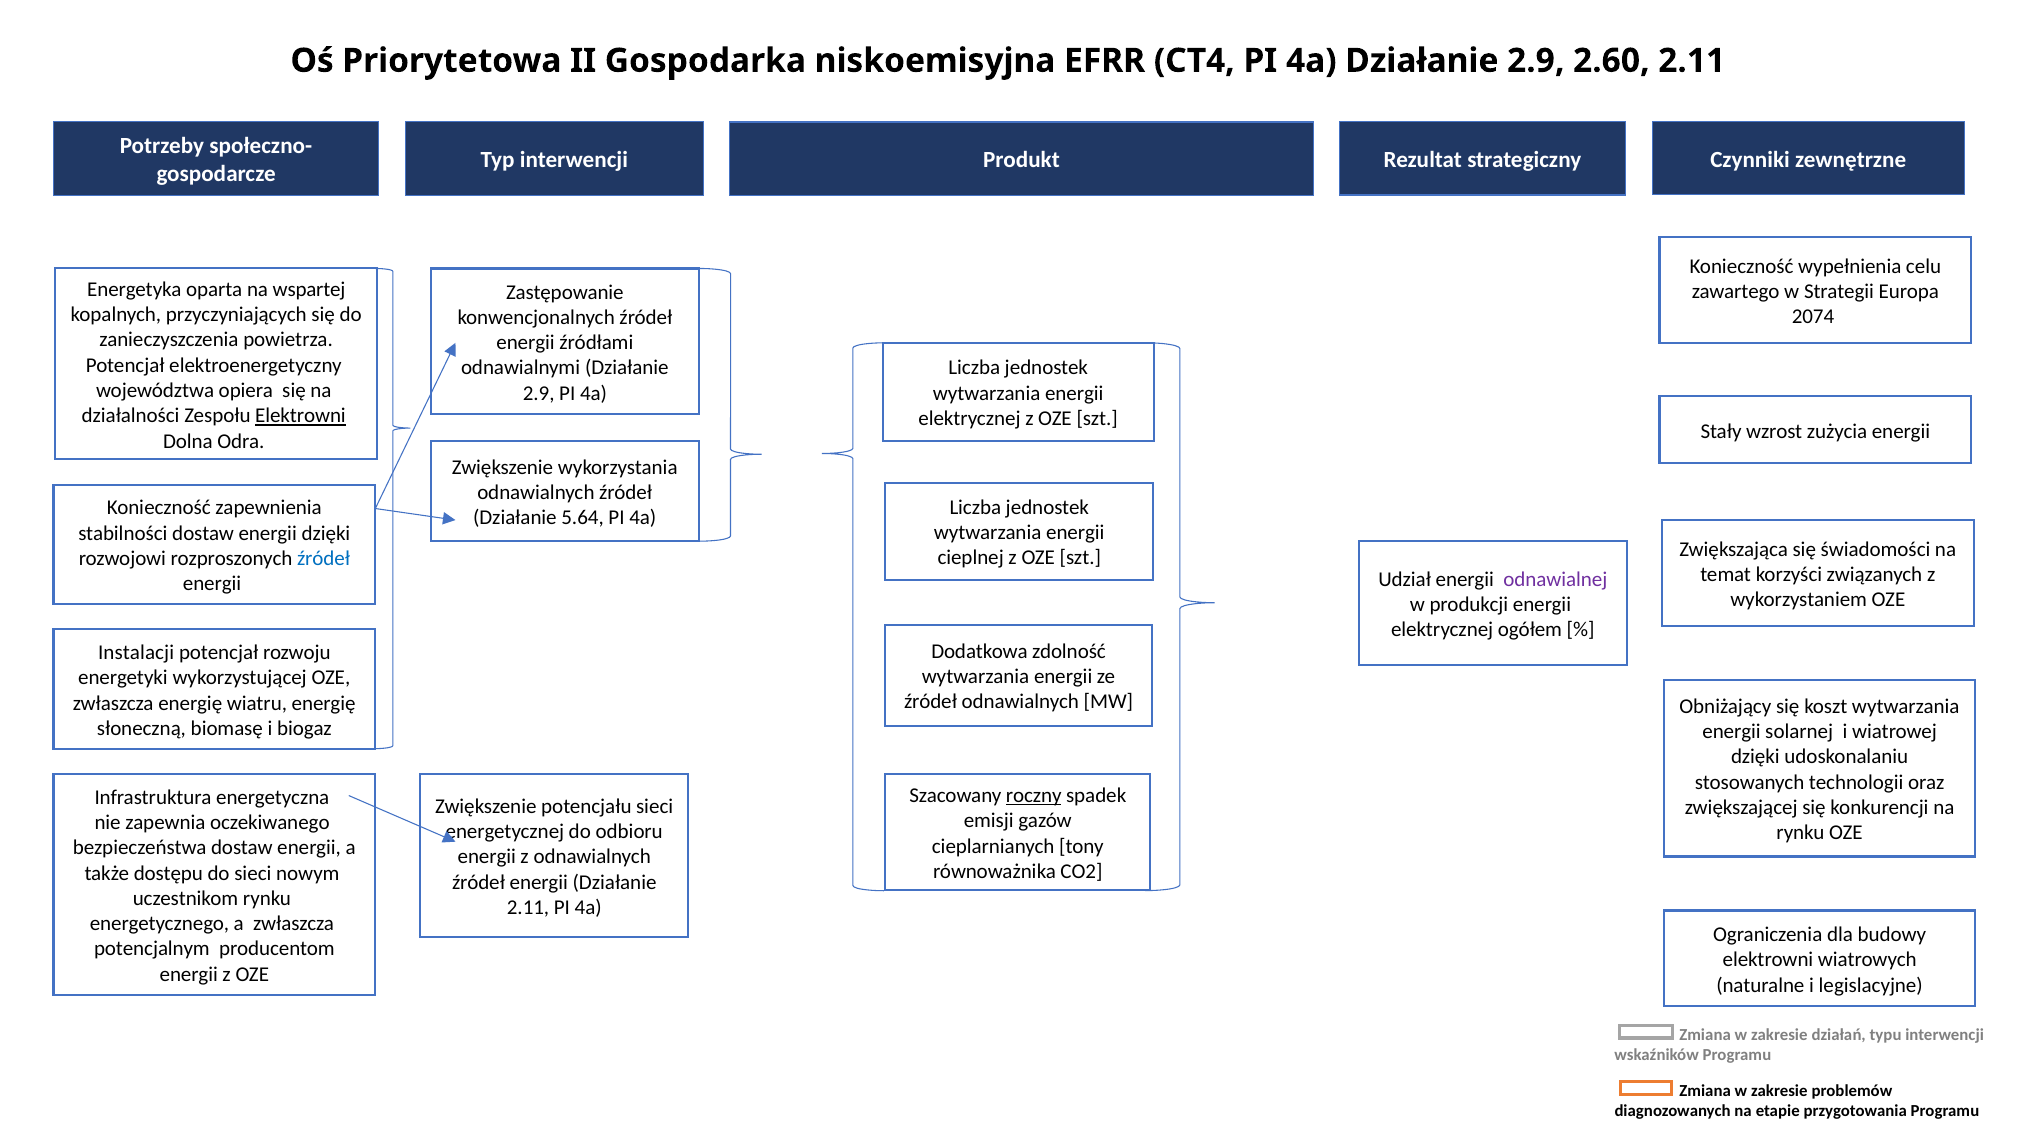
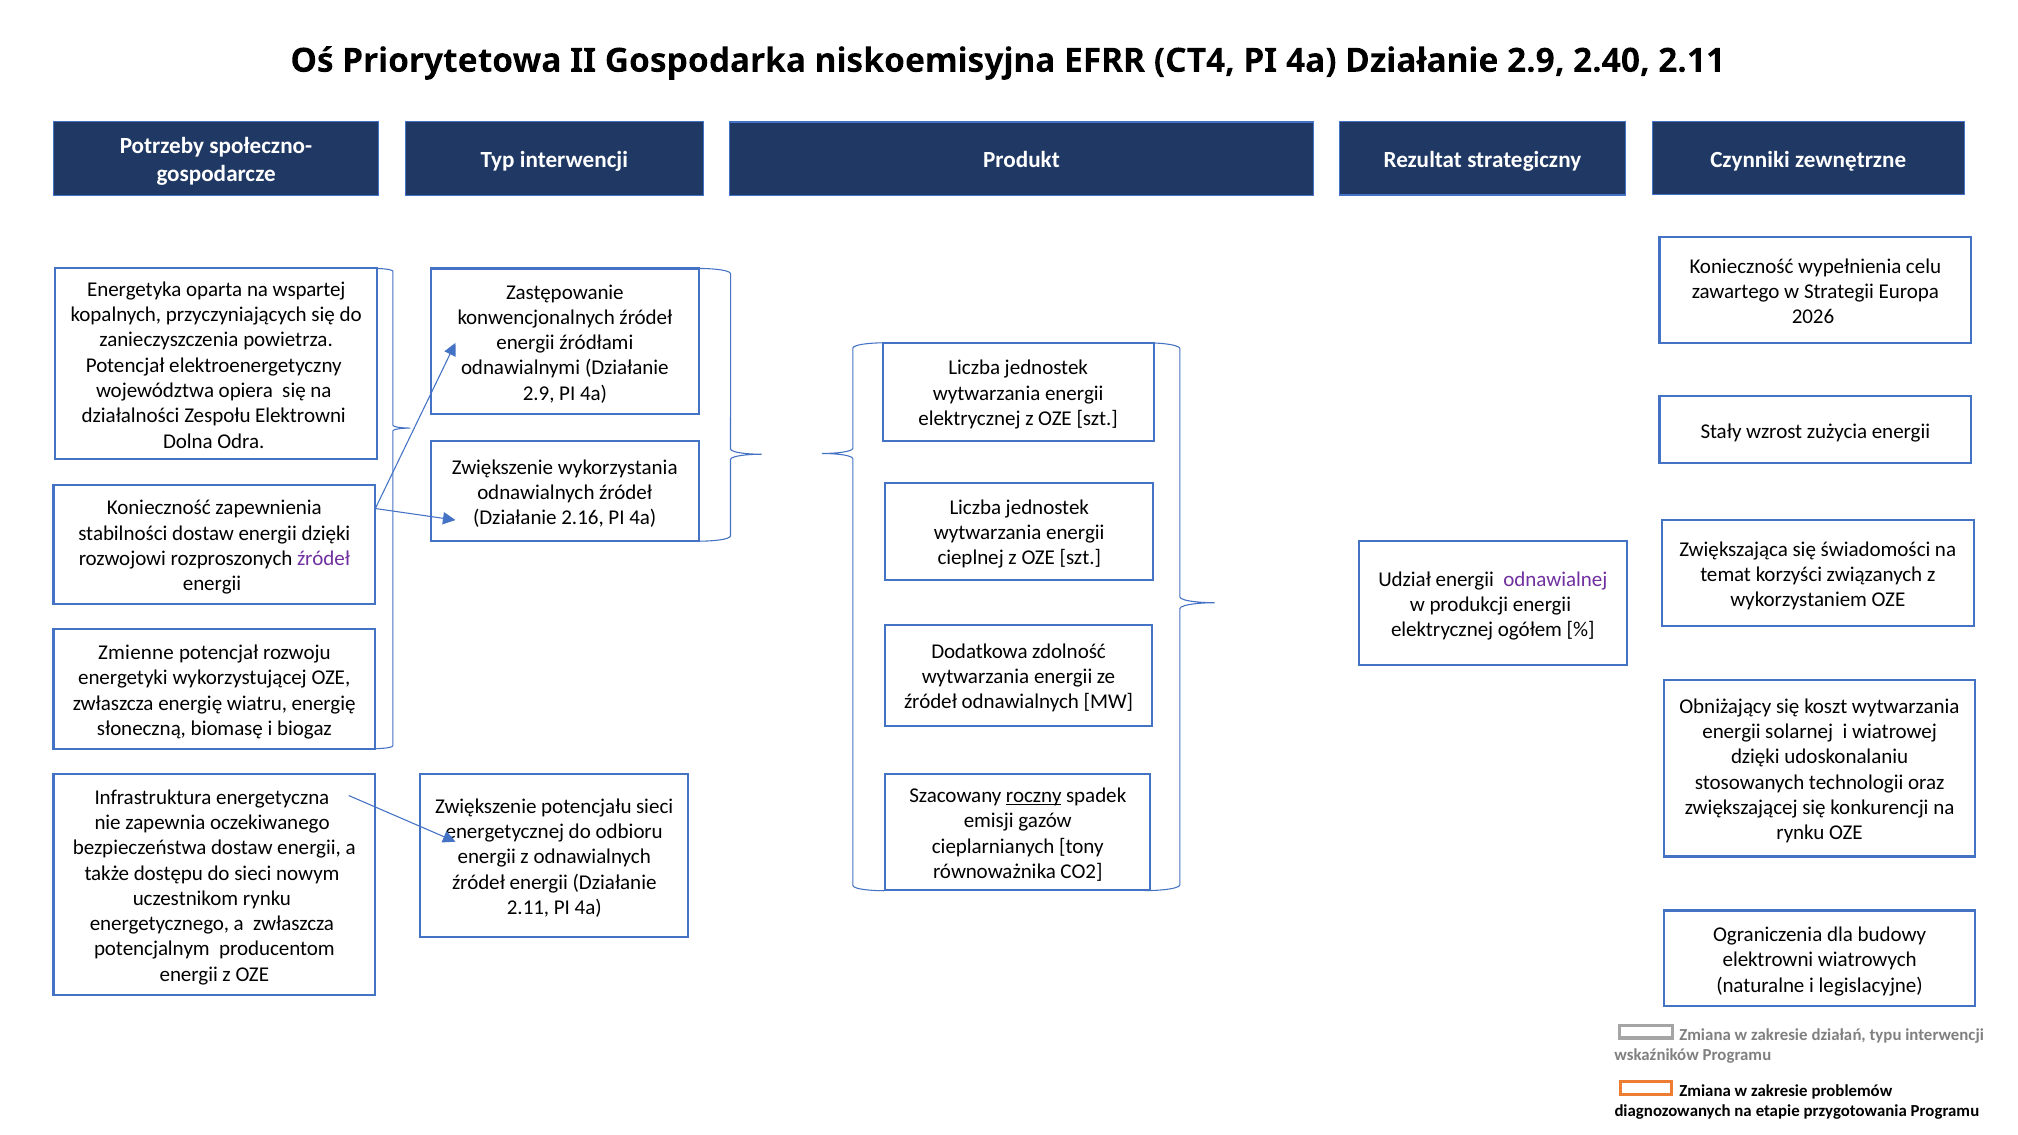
2.60: 2.60 -> 2.40 (1611, 61)
2074: 2074 -> 2026 (1813, 317)
Elektrowni underline: present -> none (301, 416)
5.64: 5.64 -> 2.16 (583, 518)
źródeł colour: blue -> purple (323, 558)
Instalacji: Instalacji -> Zmienne (136, 653)
